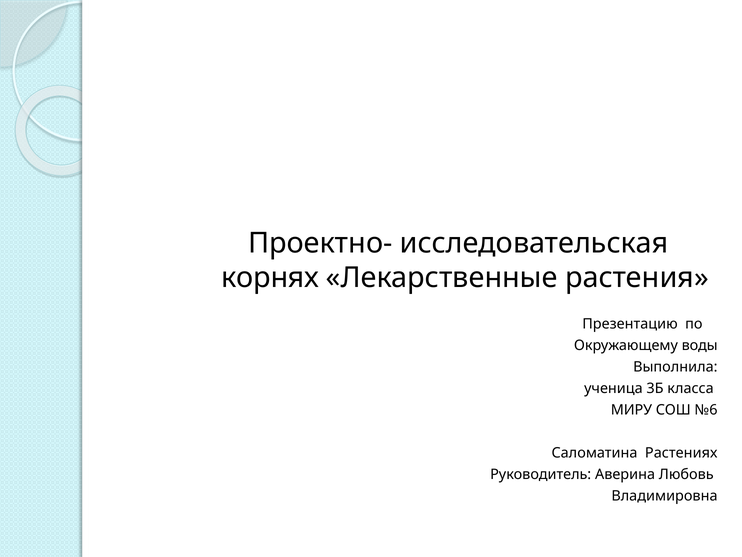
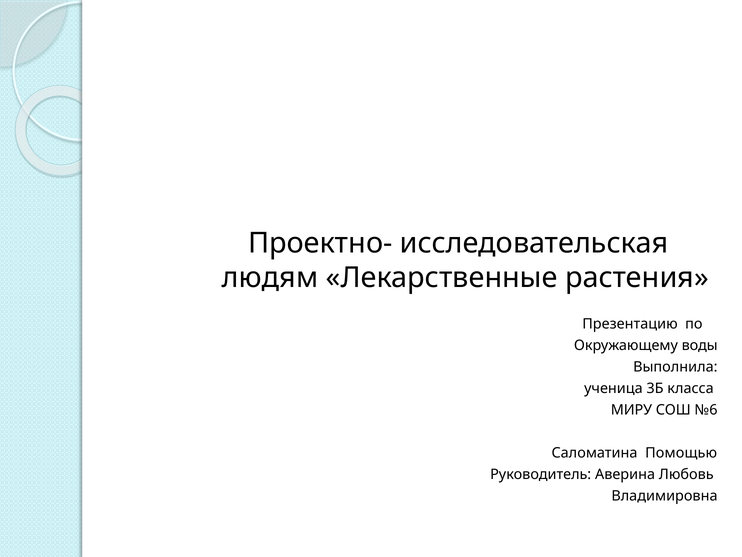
корнях: корнях -> людям (270, 277)
Растениях: Растениях -> Помощью (681, 453)
